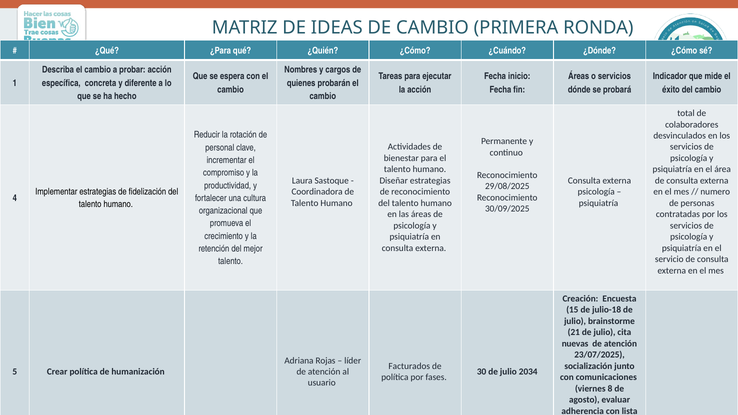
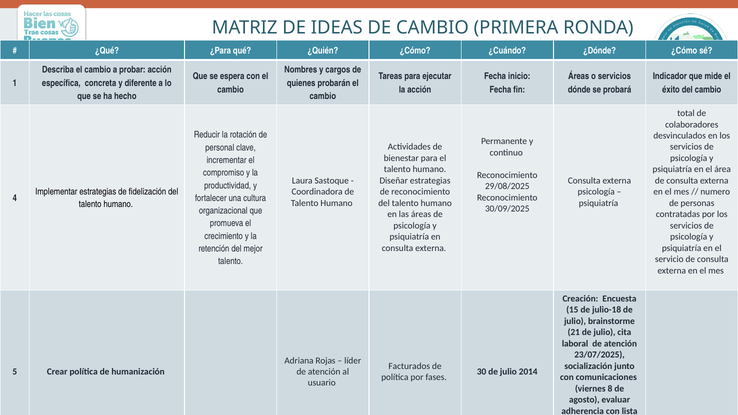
nuevas: nuevas -> laboral (575, 344)
2034: 2034 -> 2014 (528, 372)
